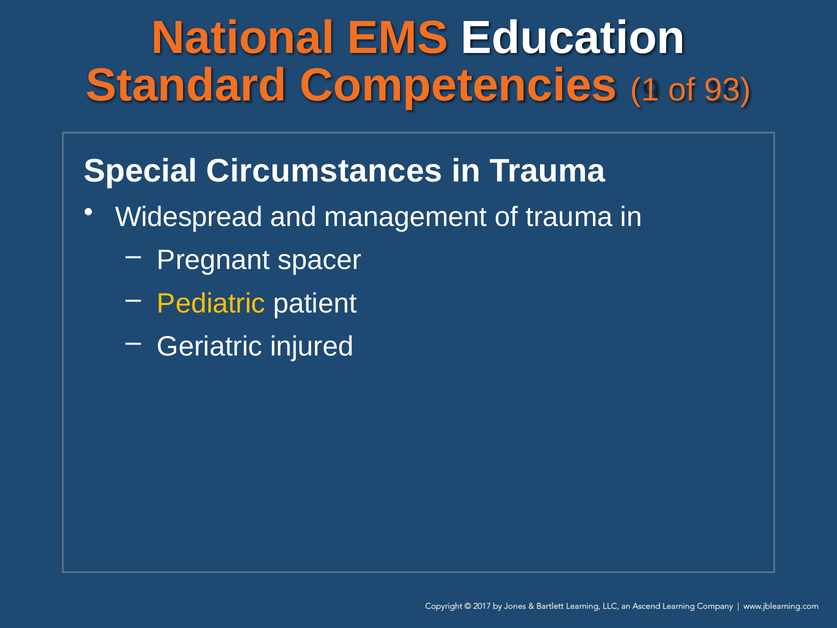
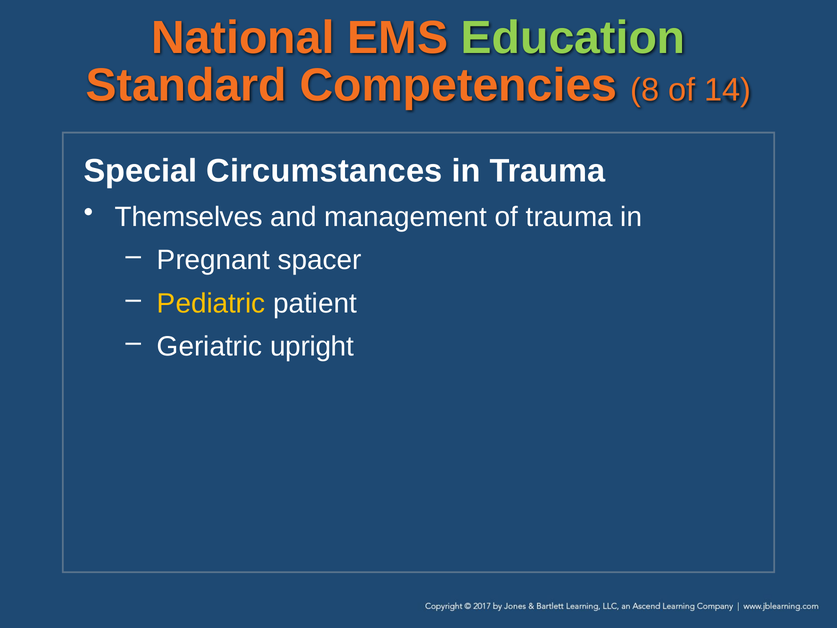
Education colour: white -> light green (573, 38)
1: 1 -> 8 (645, 90)
93: 93 -> 14 (728, 90)
Widespread: Widespread -> Themselves (189, 217)
injured: injured -> upright (312, 347)
